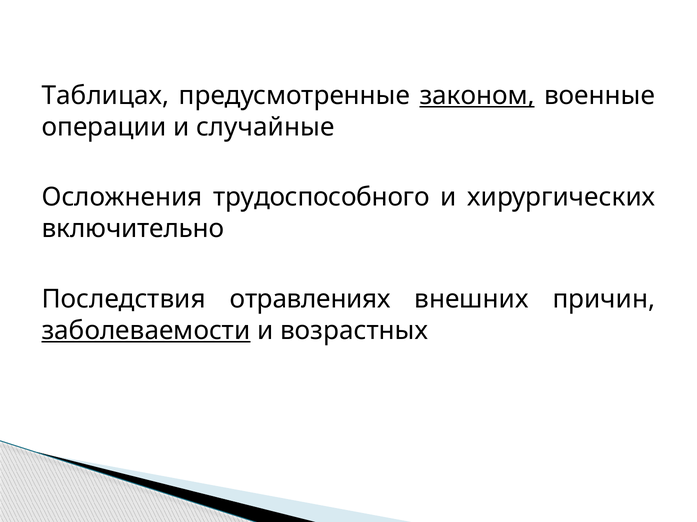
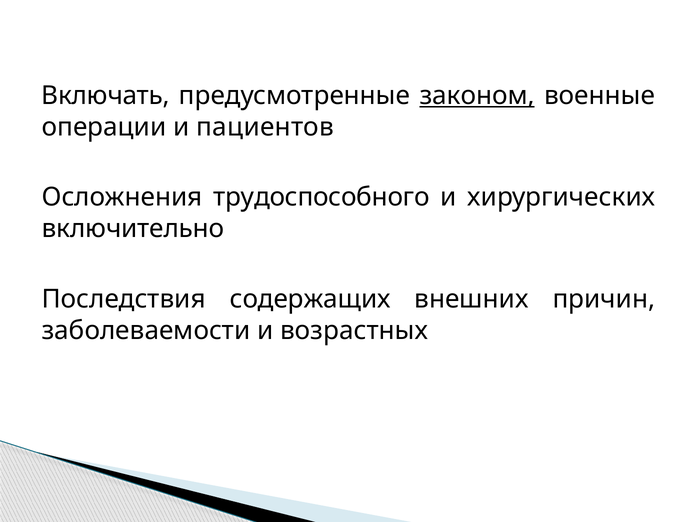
Таблицах: Таблицах -> Включать (106, 96)
случайные: случайные -> пациентов (265, 127)
отравлениях: отравлениях -> содержащих (310, 300)
заболеваемости underline: present -> none (146, 331)
